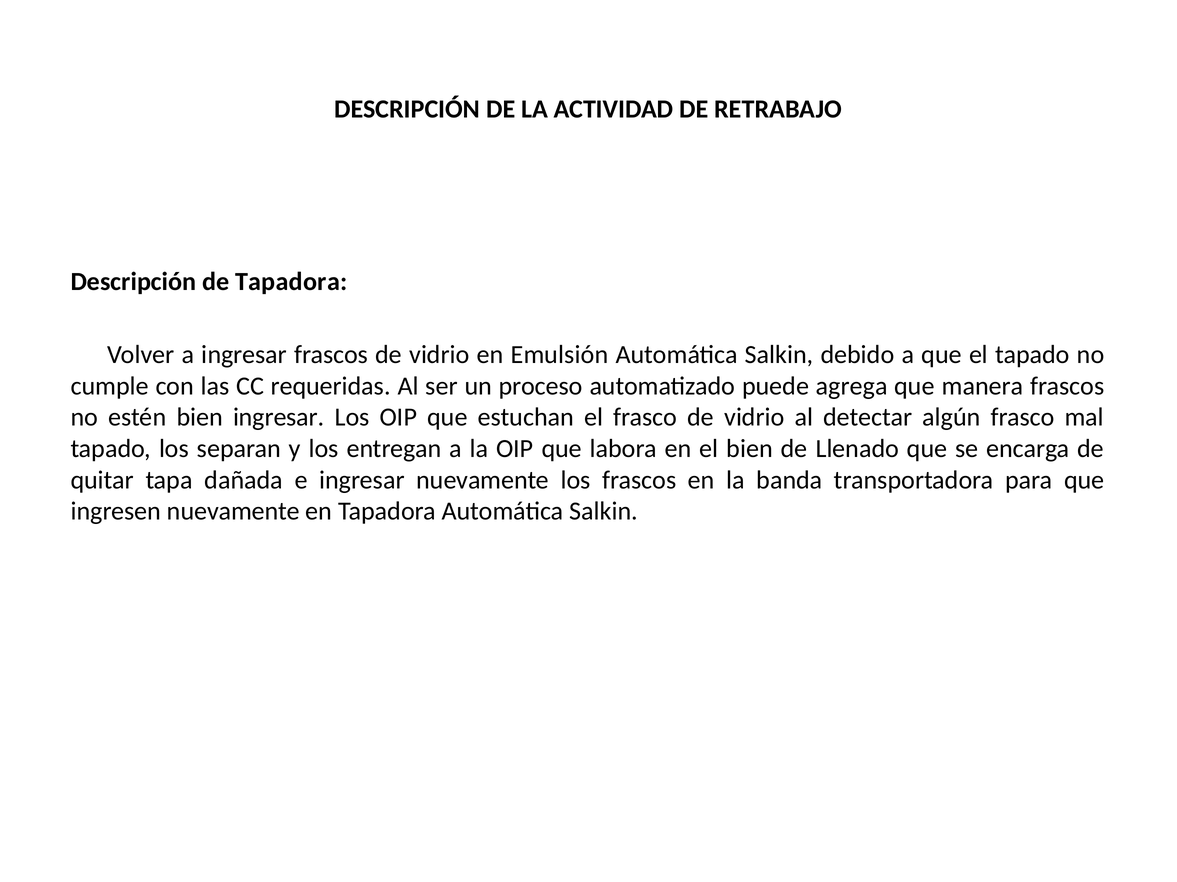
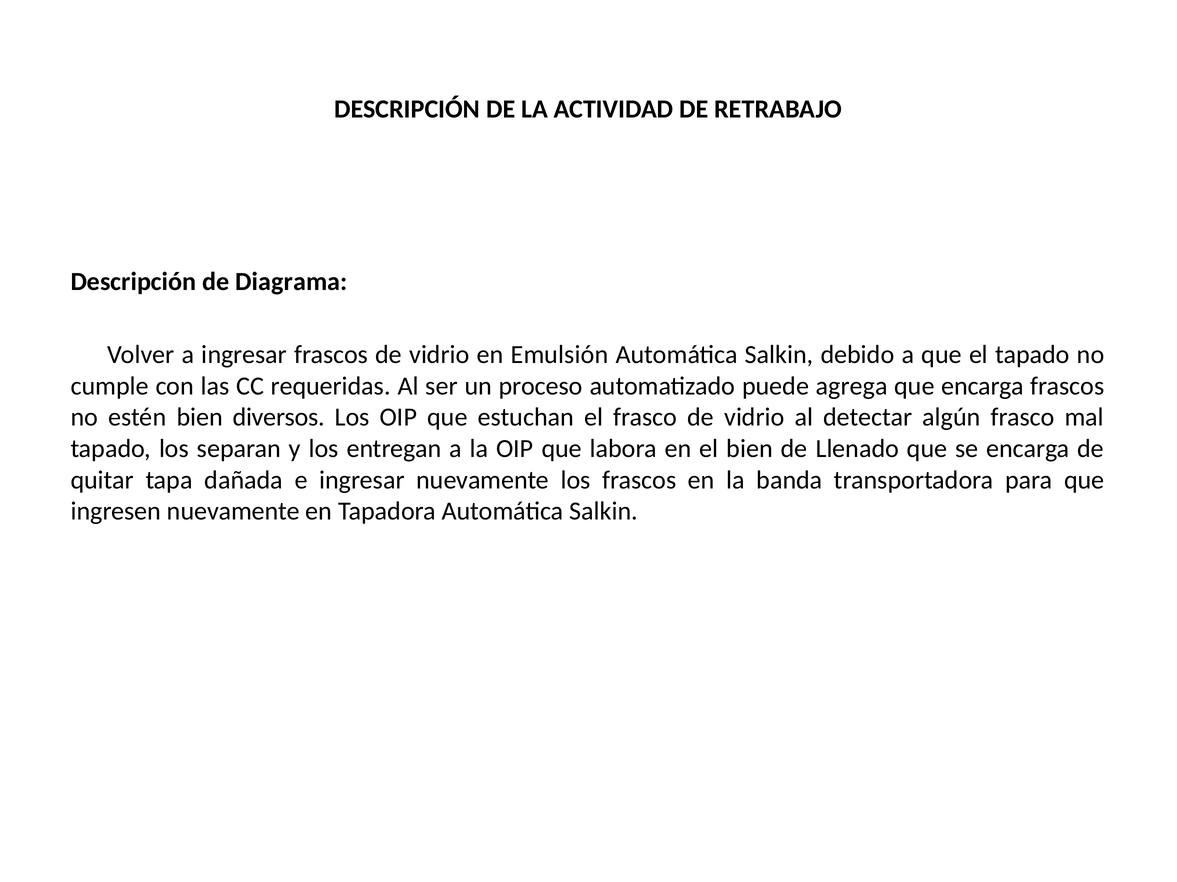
de Tapadora: Tapadora -> Diagrama (291, 282)
que manera: manera -> encarga (983, 386)
bien ingresar: ingresar -> diversos (279, 418)
